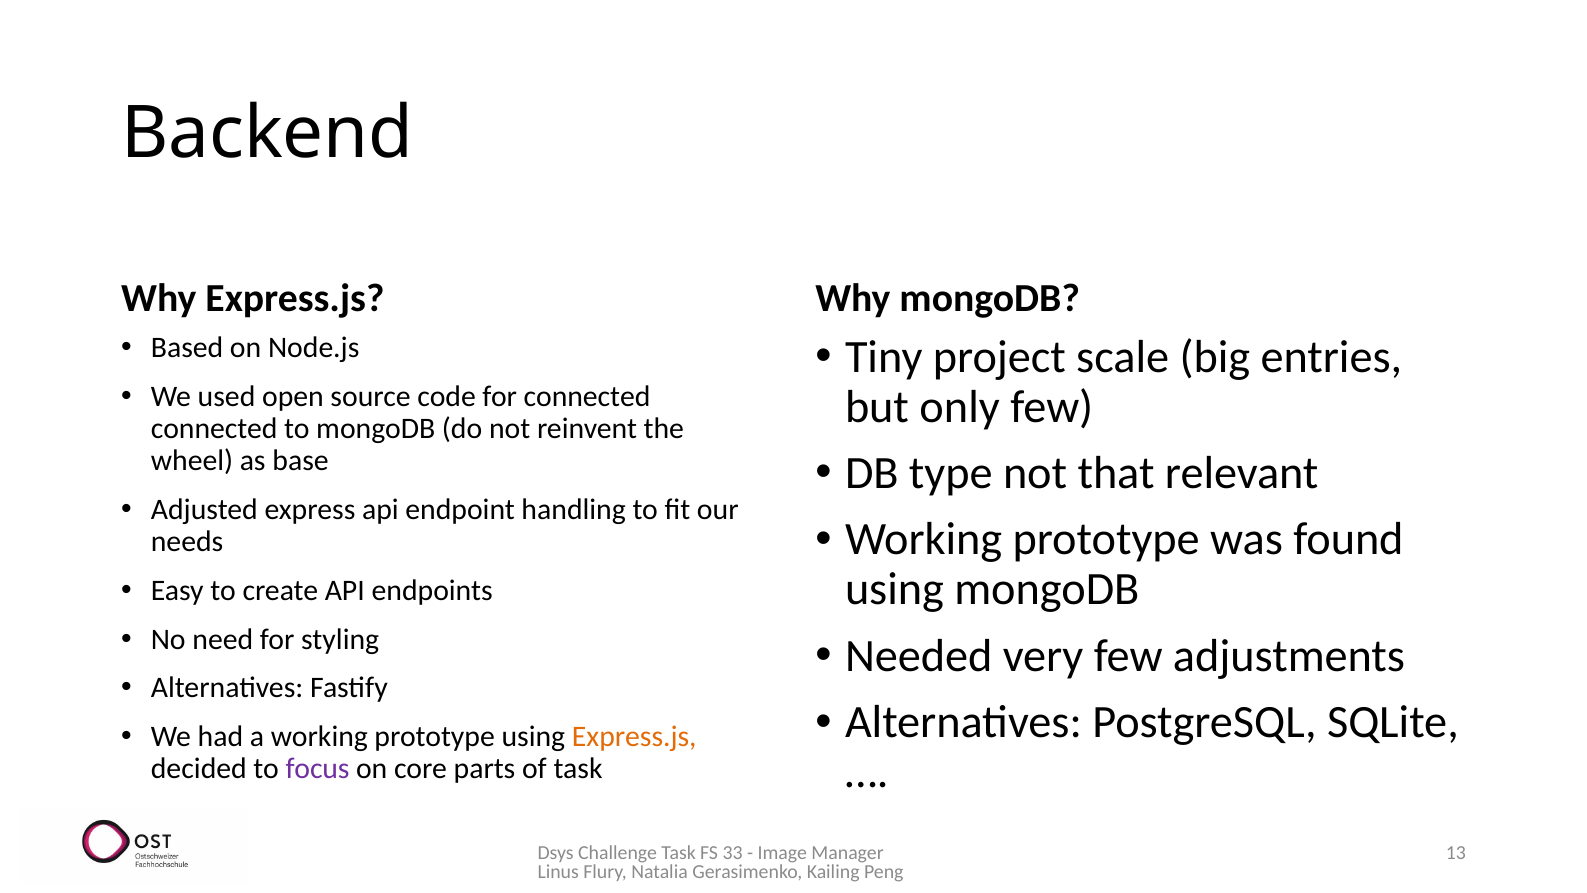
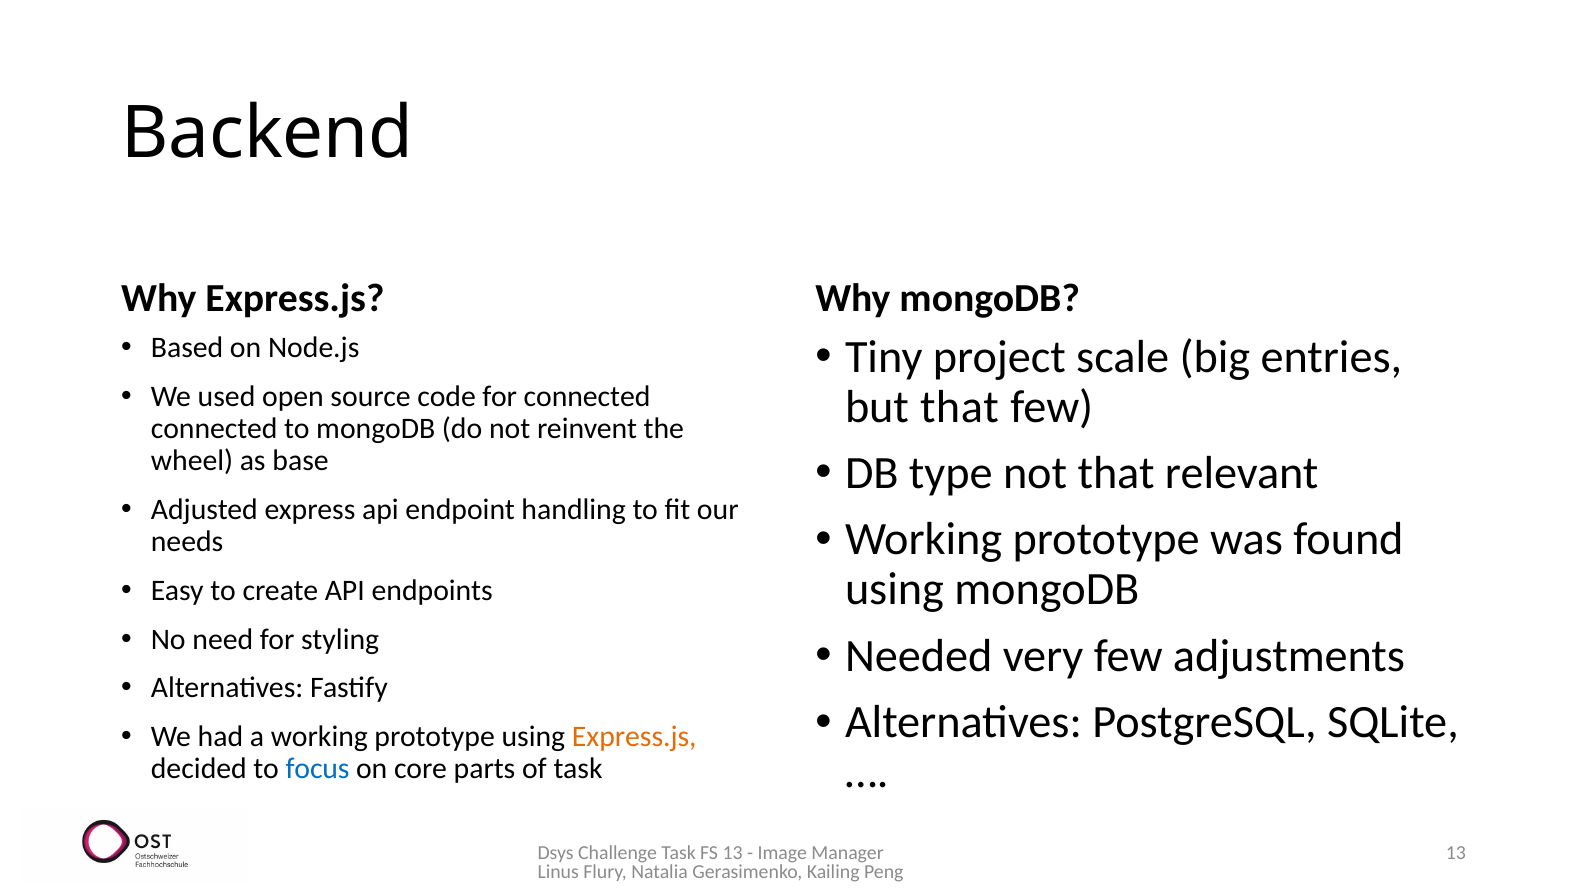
but only: only -> that (959, 407)
focus colour: purple -> blue (318, 769)
FS 33: 33 -> 13 (733, 852)
